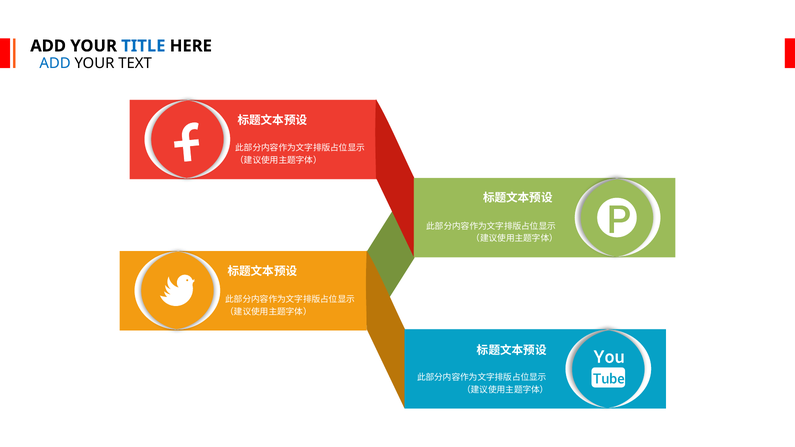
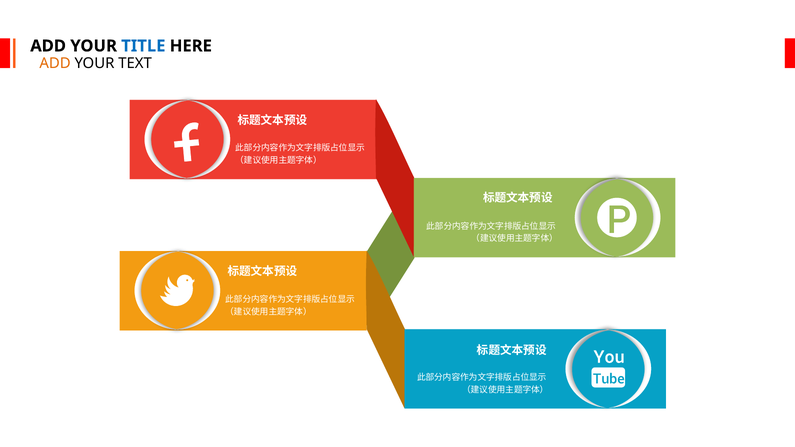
ADD colour: blue -> orange (55, 63)
